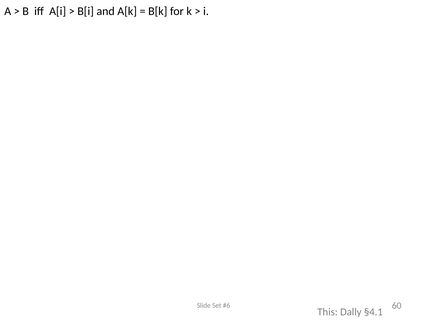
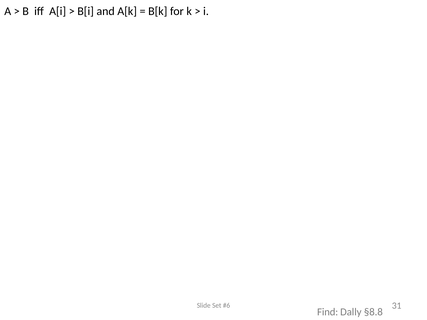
60: 60 -> 31 (397, 306)
This: This -> Find (328, 312)
§4.1: §4.1 -> §8.8 (373, 312)
